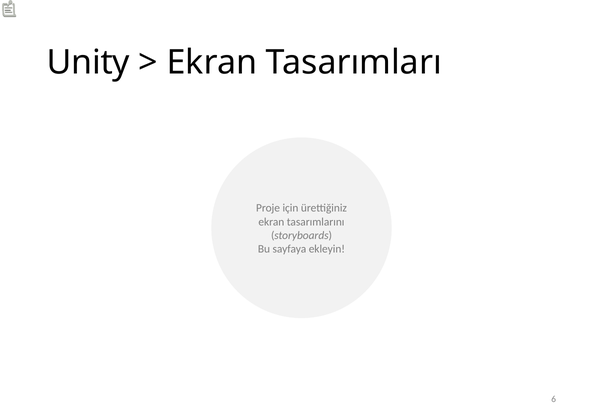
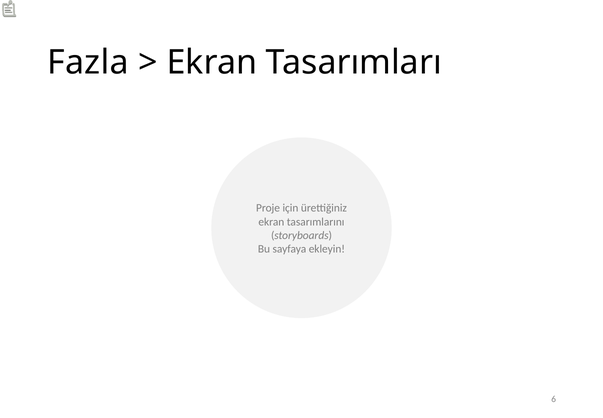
Unity: Unity -> Fazla (88, 62)
